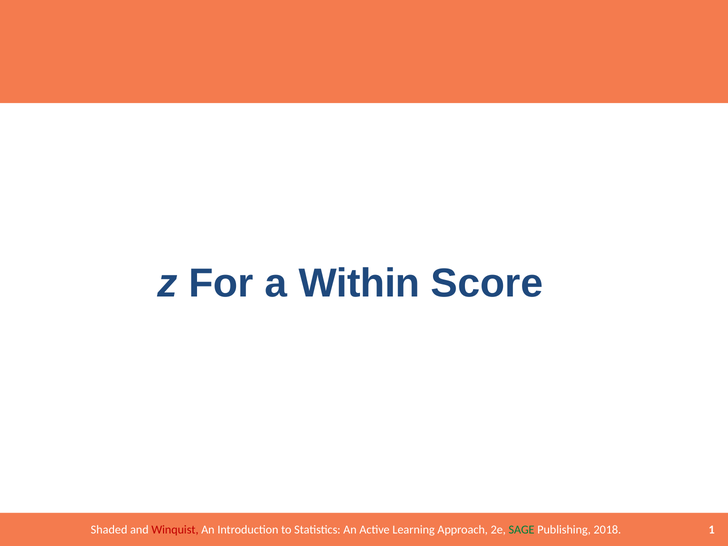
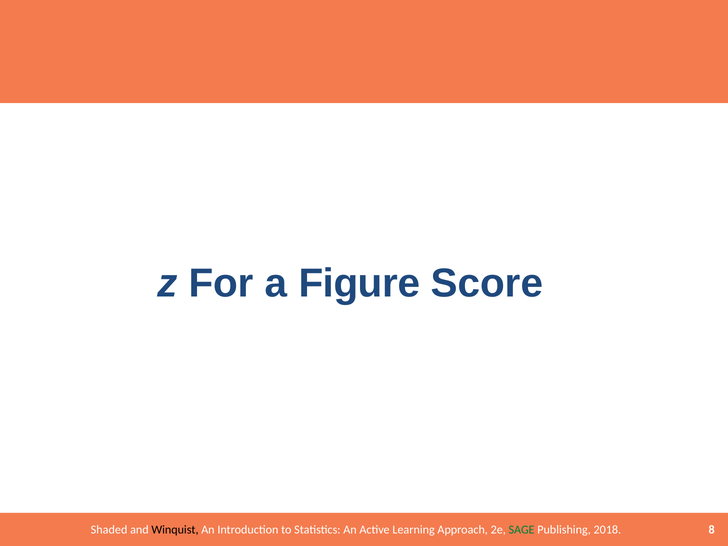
Within: Within -> Figure (359, 284)
Winquist colour: red -> black (175, 530)
1: 1 -> 8 (712, 530)
